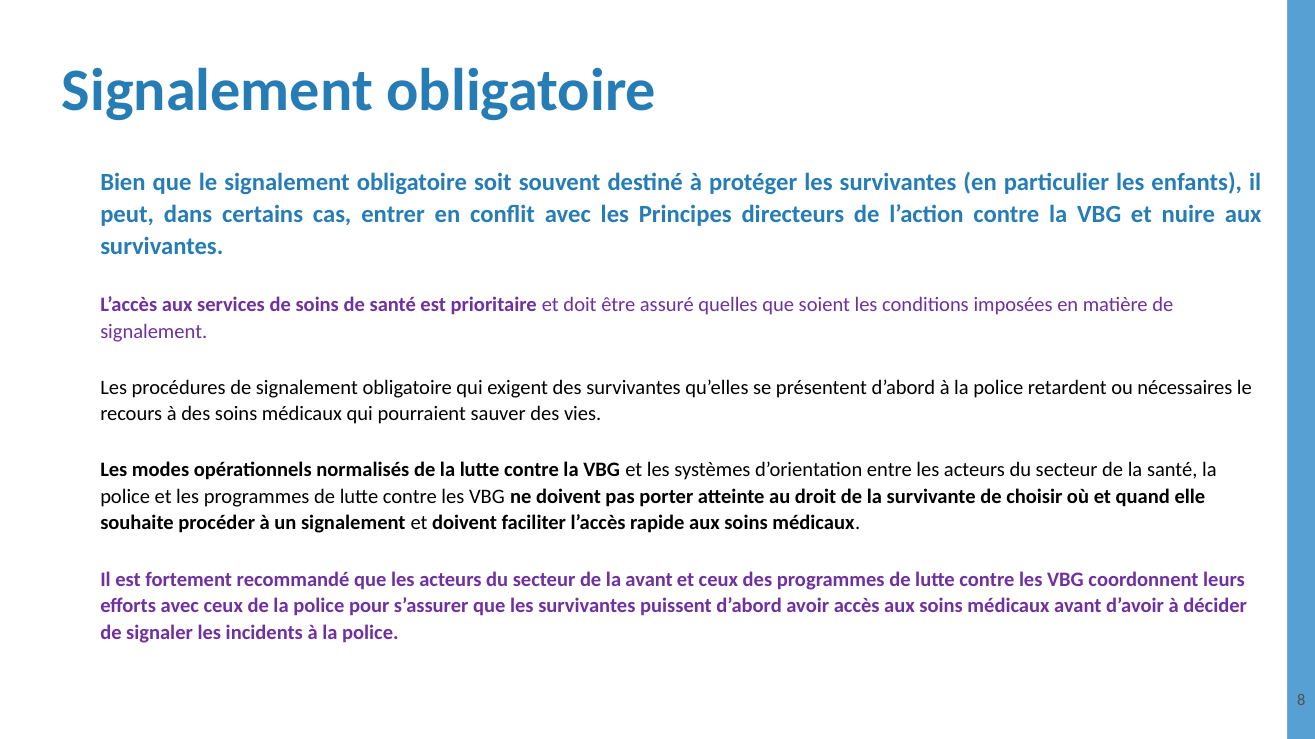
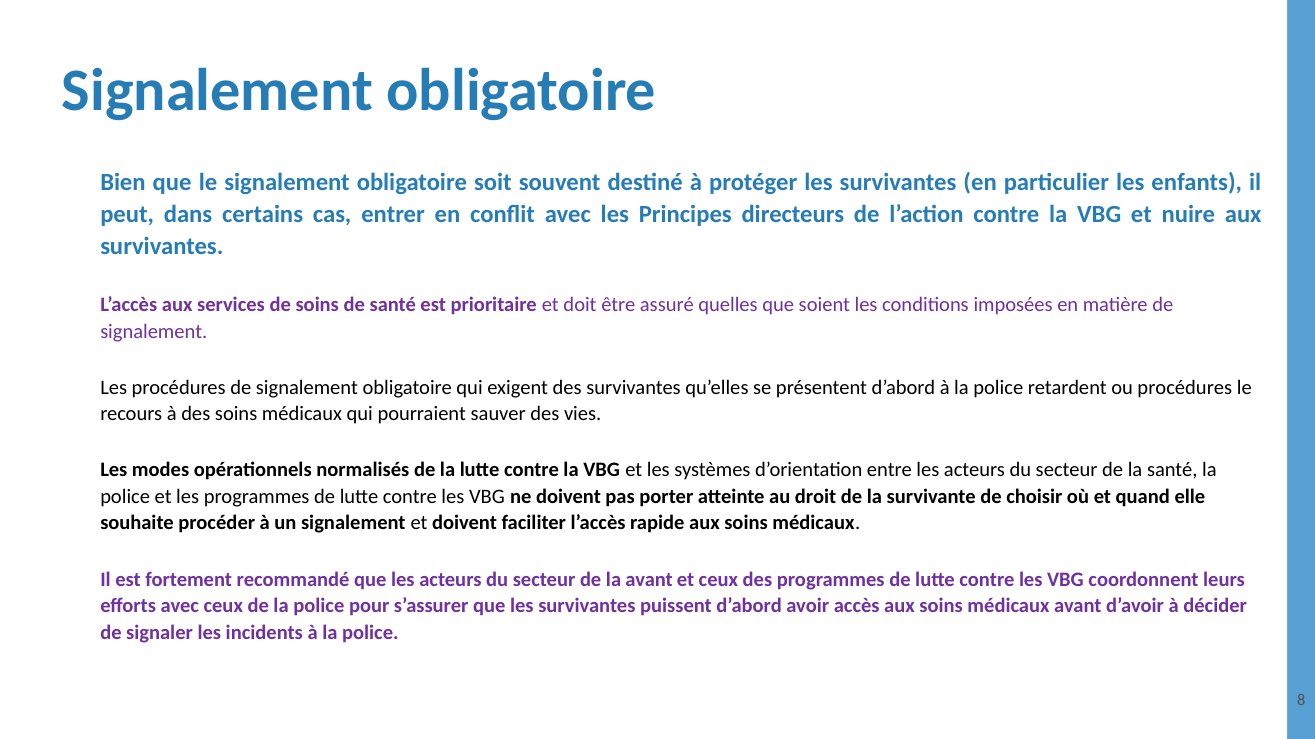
ou nécessaires: nécessaires -> procédures (1185, 388)
